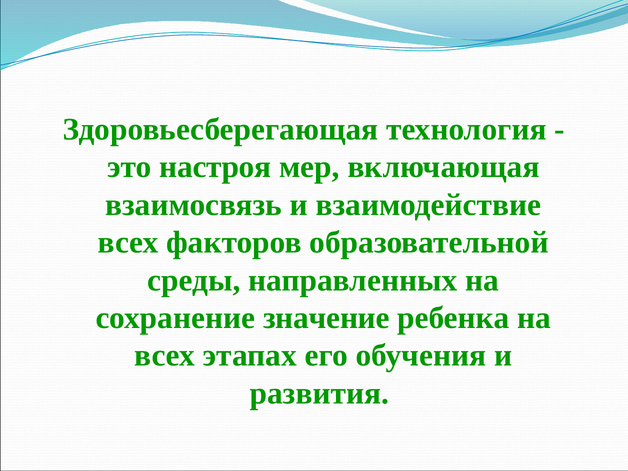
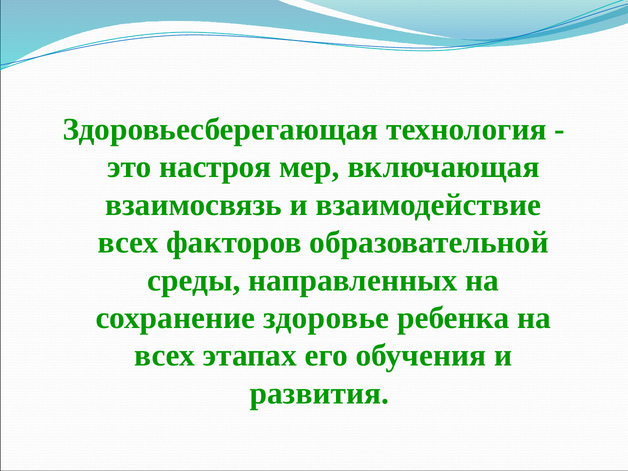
значение: значение -> здоровье (326, 318)
